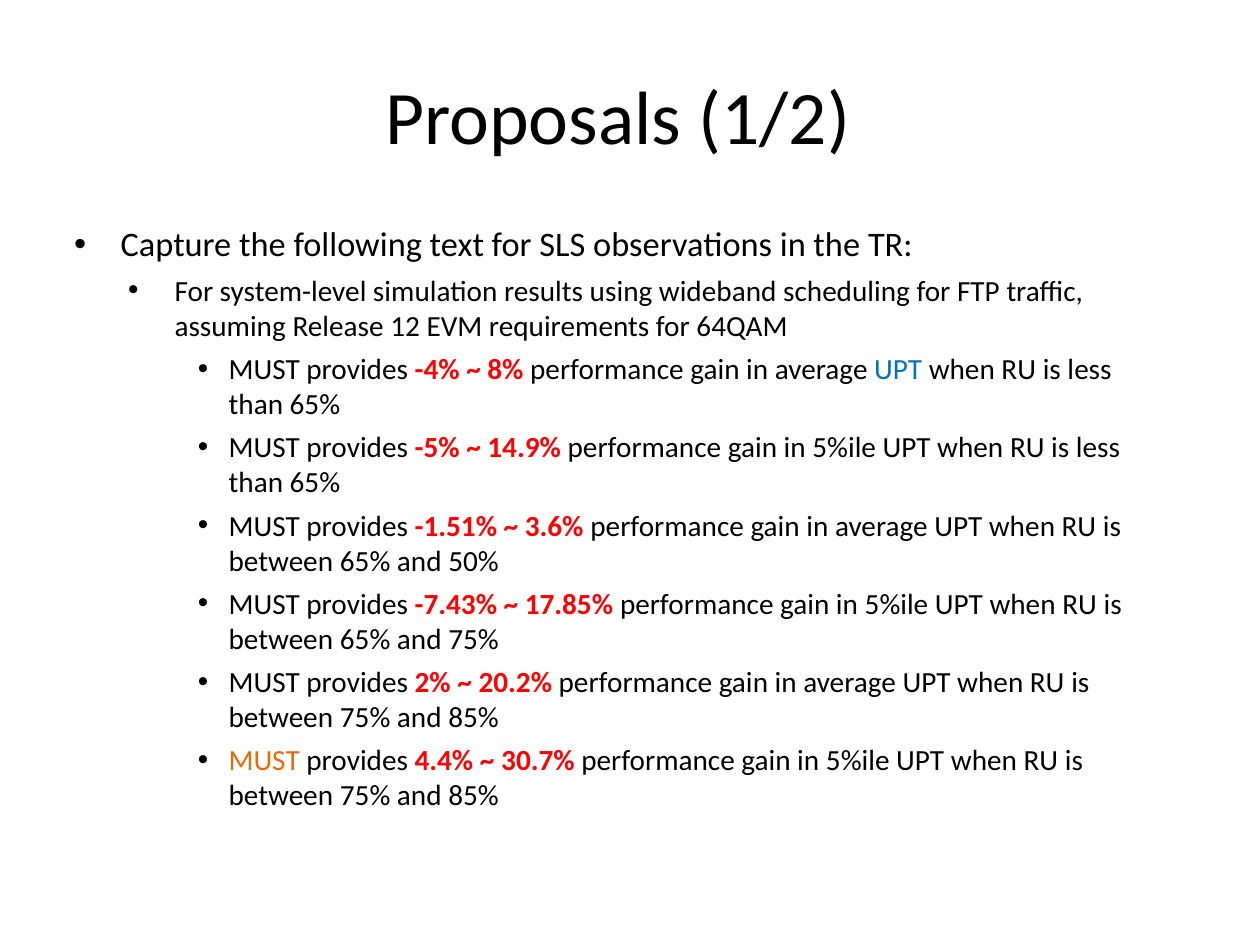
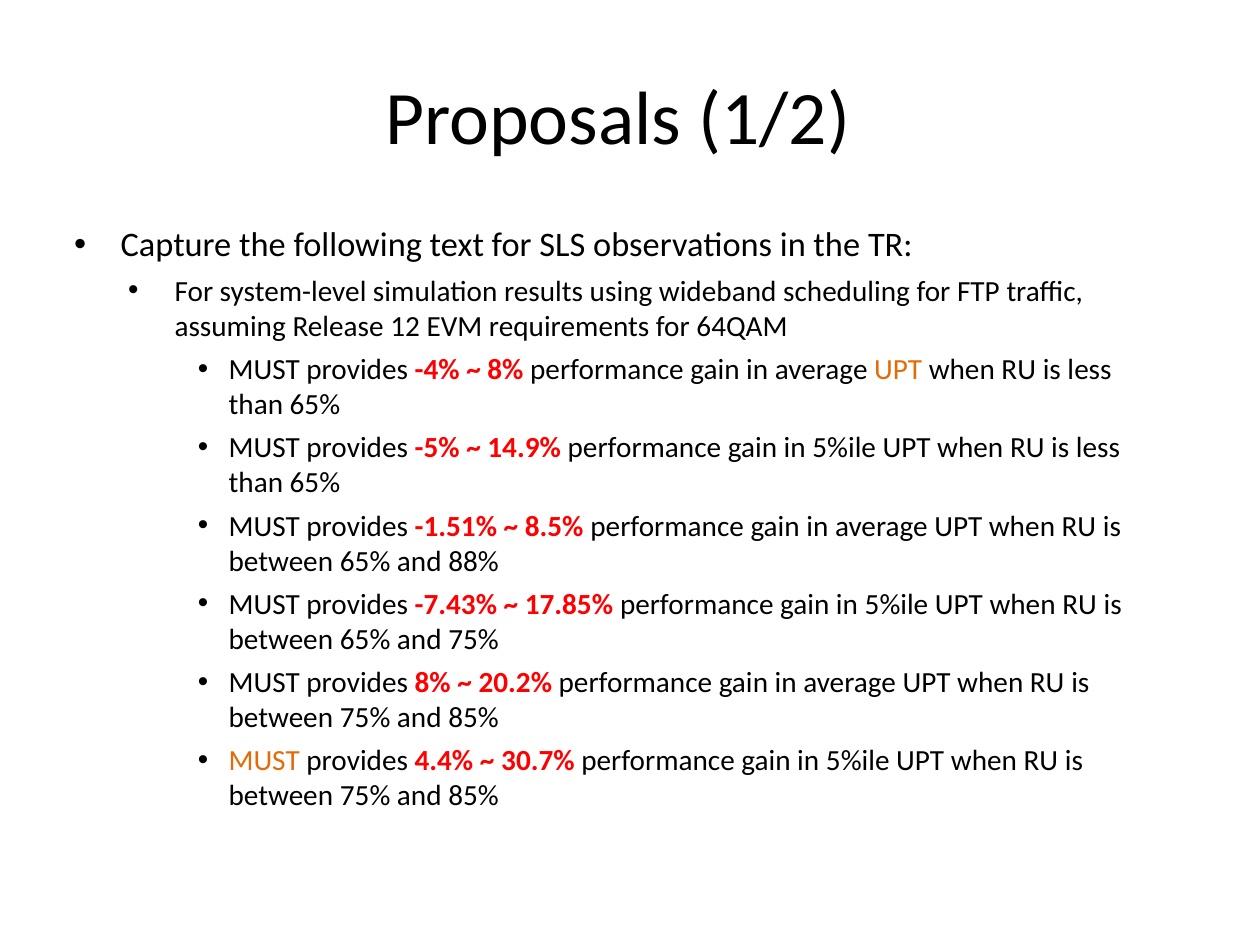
UPT colour: blue -> orange (898, 370)
3.6%: 3.6% -> 8.5% (554, 526)
50%: 50% -> 88% (474, 561)
provides 2%: 2% -> 8% (433, 683)
